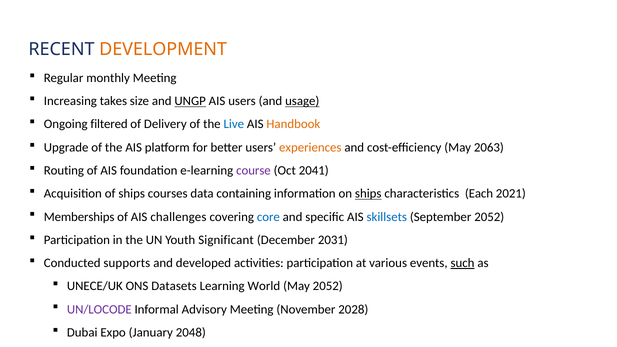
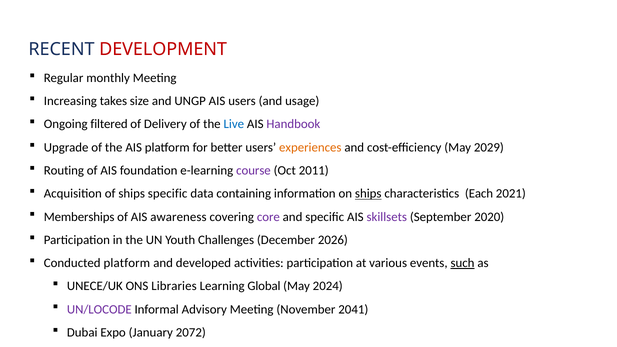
DEVELOPMENT colour: orange -> red (163, 49)
UNGP underline: present -> none (190, 101)
usage underline: present -> none (302, 101)
Handbook colour: orange -> purple (293, 124)
2063: 2063 -> 2029 (489, 147)
2041: 2041 -> 2011 (314, 171)
ships courses: courses -> specific (168, 194)
challenges: challenges -> awareness (178, 217)
core colour: blue -> purple (268, 217)
skillsets colour: blue -> purple (387, 217)
September 2052: 2052 -> 2020 (489, 217)
Significant: Significant -> Challenges (226, 240)
2031: 2031 -> 2026 (333, 240)
Conducted supports: supports -> platform (127, 263)
Datasets: Datasets -> Libraries (174, 286)
World: World -> Global (264, 286)
May 2052: 2052 -> 2024 (328, 286)
2028: 2028 -> 2041 (353, 309)
2048: 2048 -> 2072 (191, 333)
